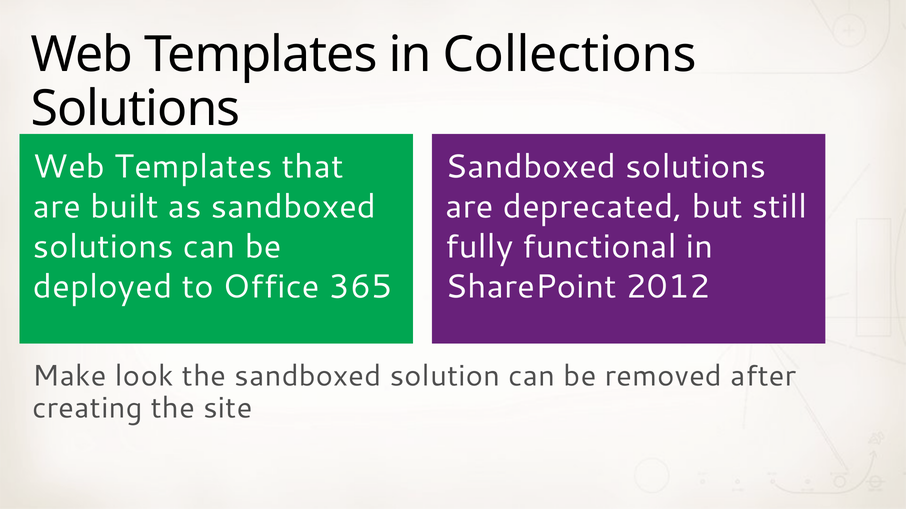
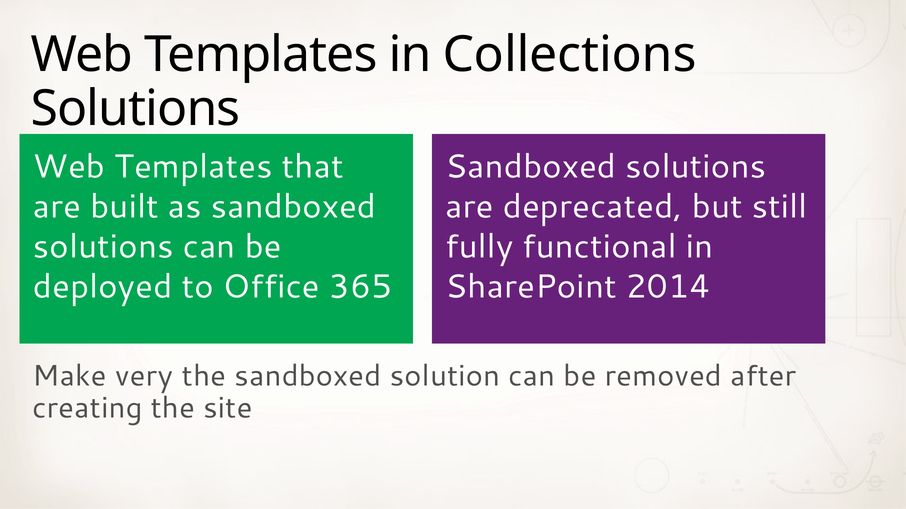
2012: 2012 -> 2014 (668, 287)
look: look -> very (144, 376)
